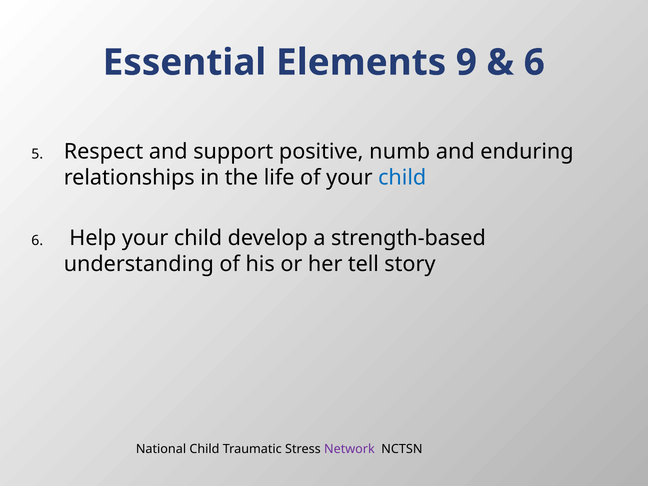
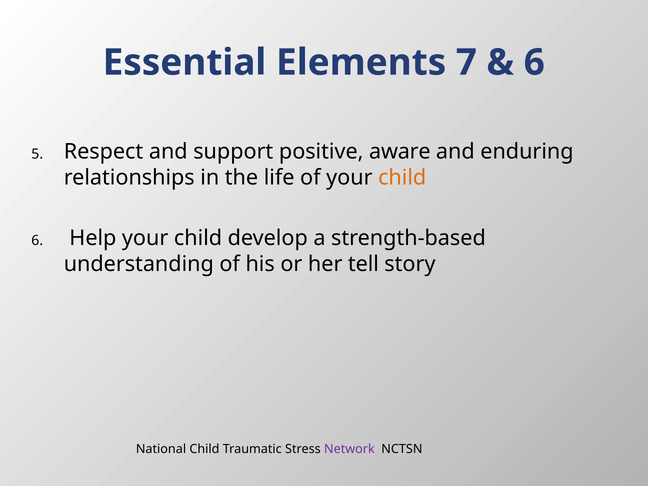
9: 9 -> 7 (466, 63)
numb: numb -> aware (400, 152)
child colour: blue -> orange (402, 177)
